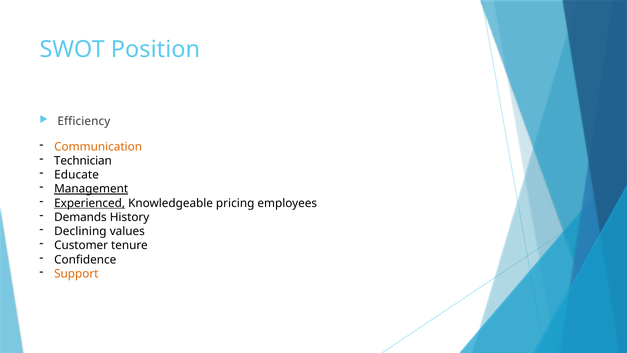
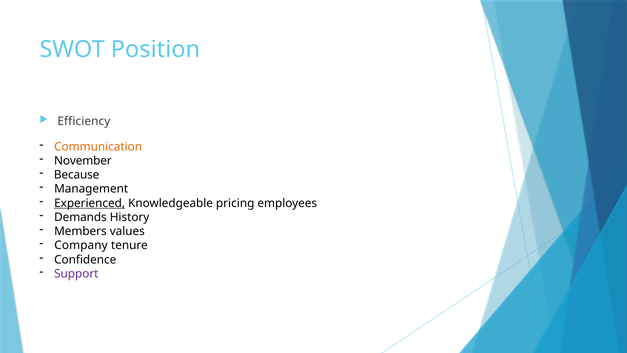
Technician: Technician -> November (83, 161)
Educate: Educate -> Because (77, 175)
Management underline: present -> none (91, 189)
Declining: Declining -> Members (80, 231)
Customer: Customer -> Company (81, 245)
Support colour: orange -> purple (76, 274)
